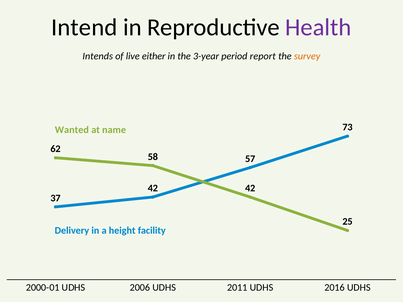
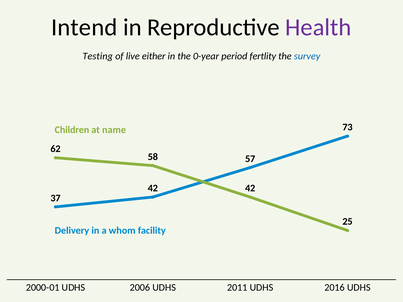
Intends: Intends -> Testing (98, 56)
3-year: 3-year -> 0-year (206, 56)
report: report -> fertlity (263, 56)
survey colour: orange -> blue (307, 56)
Wanted: Wanted -> Children (72, 130)
height: height -> whom (122, 231)
